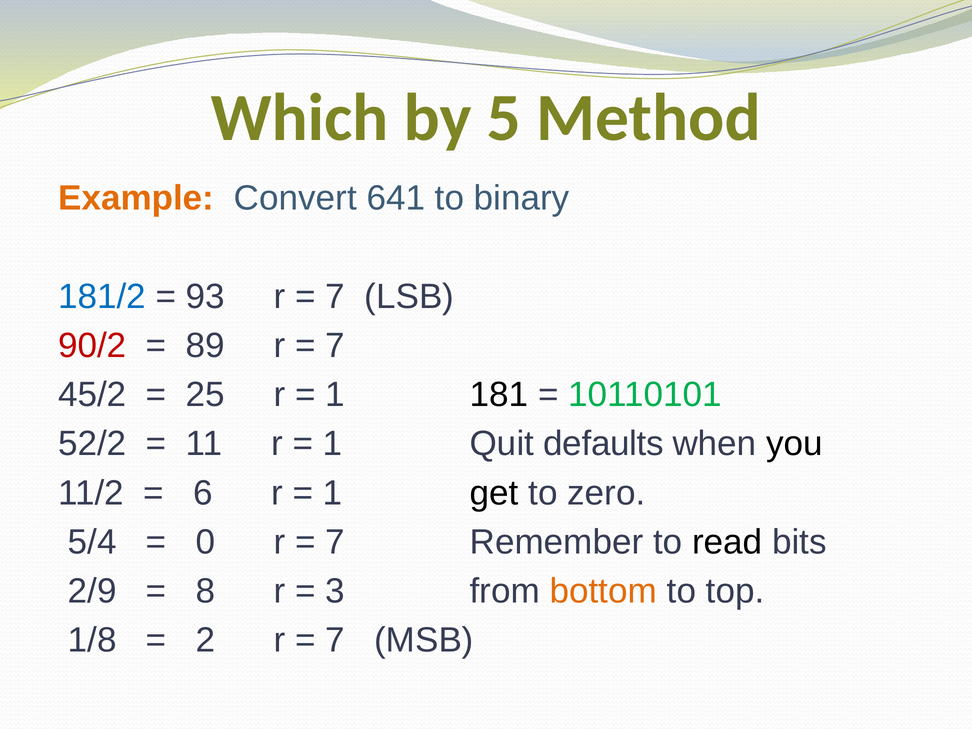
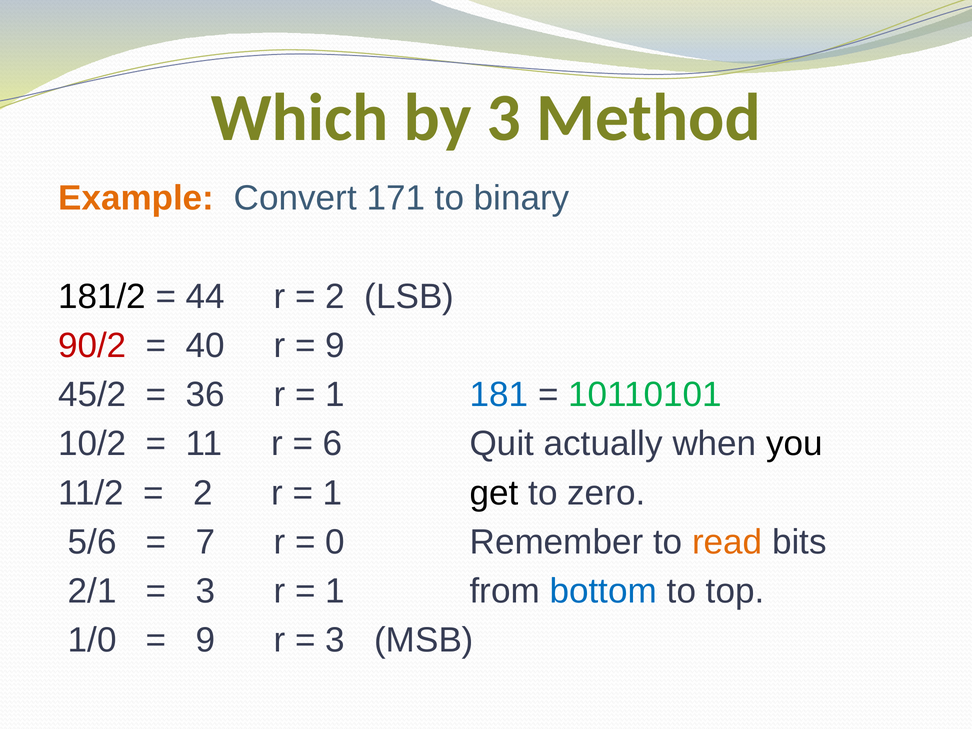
by 5: 5 -> 3 (504, 118)
641: 641 -> 171 (396, 198)
181/2 colour: blue -> black (102, 297)
93: 93 -> 44 (205, 297)
7: 7 -> 2 (335, 297)
89: 89 -> 40 (205, 346)
7: 7 -> 9 (335, 346)
25: 25 -> 36 (205, 395)
181 colour: black -> blue (499, 395)
52/2: 52/2 -> 10/2 (92, 444)
1: 1 -> 6 (333, 444)
defaults: defaults -> actually (603, 444)
6: 6 -> 2 (203, 493)
5/4: 5/4 -> 5/6 (92, 542)
0: 0 -> 7 (205, 542)
7: 7 -> 0 (335, 542)
read colour: black -> orange (727, 542)
2/9: 2/9 -> 2/1 (92, 591)
8: 8 -> 3 (205, 591)
3: 3 -> 1 (335, 591)
bottom colour: orange -> blue (603, 591)
1/8: 1/8 -> 1/0 (92, 640)
2: 2 -> 9 (205, 640)
7: 7 -> 3 (335, 640)
